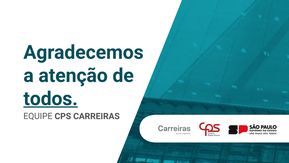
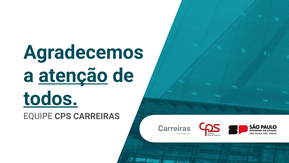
atenção underline: none -> present (73, 75)
